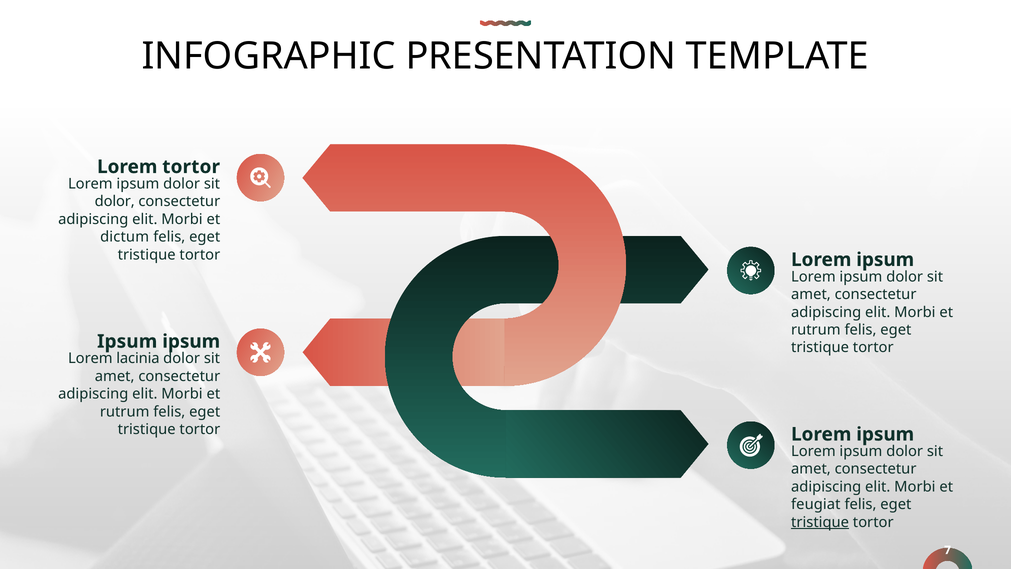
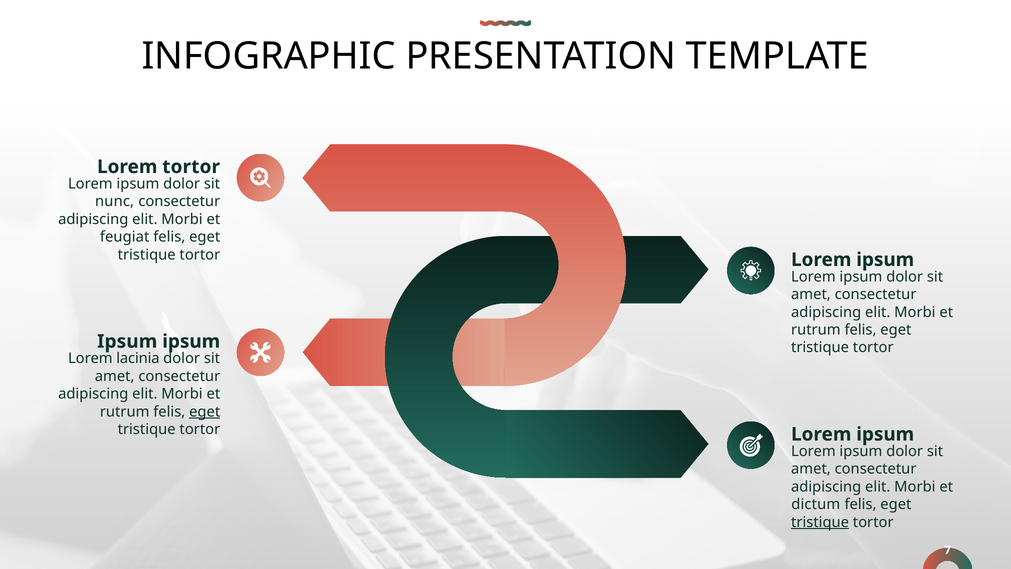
dolor: dolor -> nunc (115, 202)
dictum: dictum -> feugiat (125, 237)
eget underline: none -> present (205, 411)
feugiat: feugiat -> dictum (816, 504)
